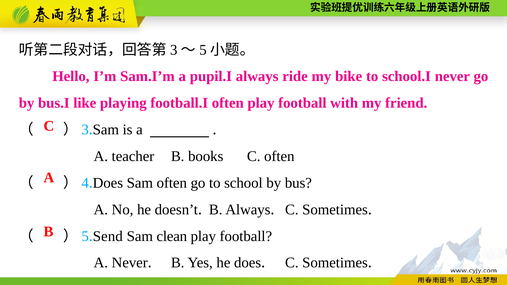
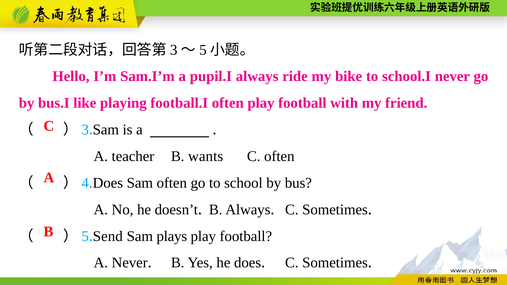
books: books -> wants (206, 156)
clean: clean -> plays (172, 236)
